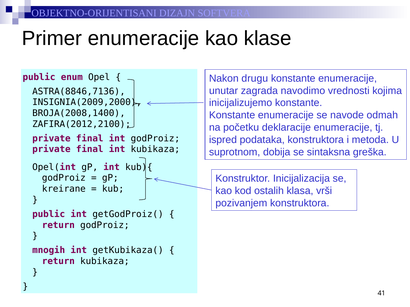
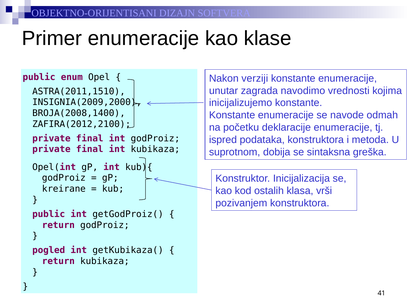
drugu: drugu -> verziji (255, 78)
ASTRA(8846,7136: ASTRA(8846,7136 -> ASTRA(2011,1510 (79, 92)
mnogih: mnogih -> pogled (49, 251)
